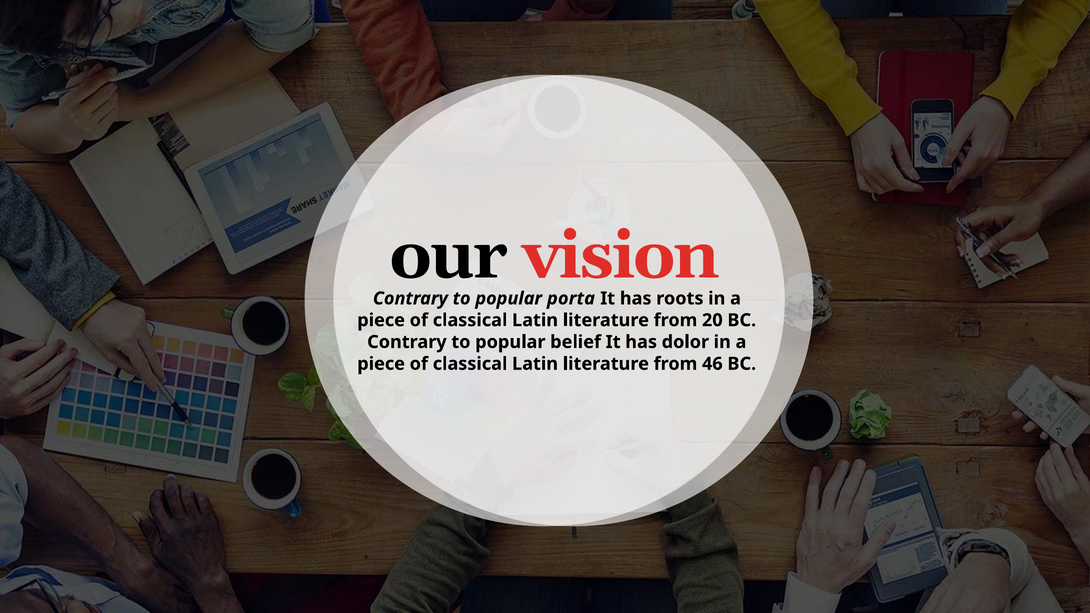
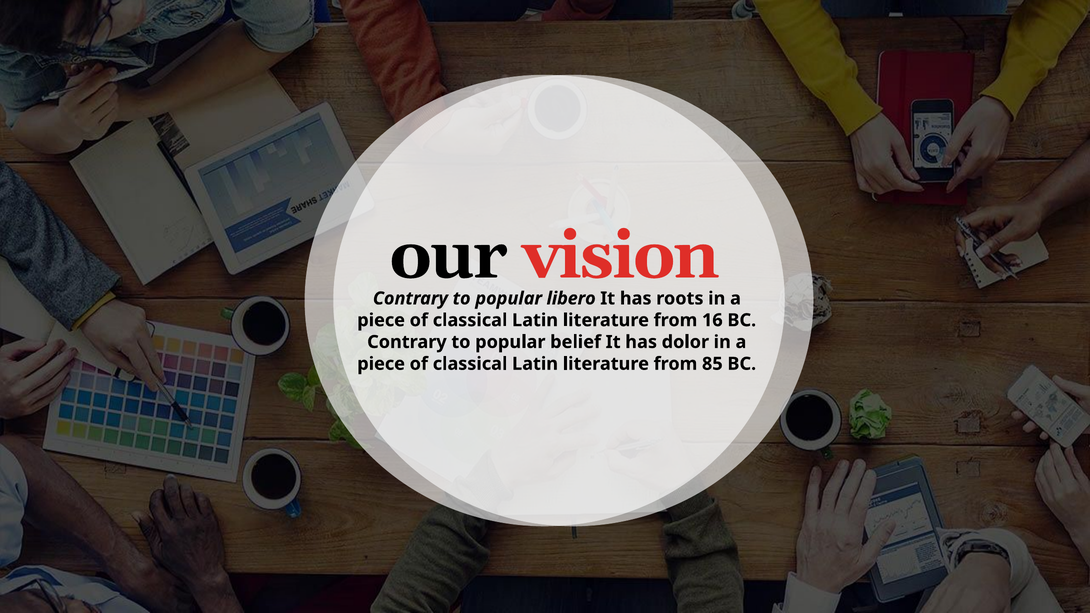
porta: porta -> libero (571, 299)
20: 20 -> 16 (712, 320)
46: 46 -> 85 (712, 364)
